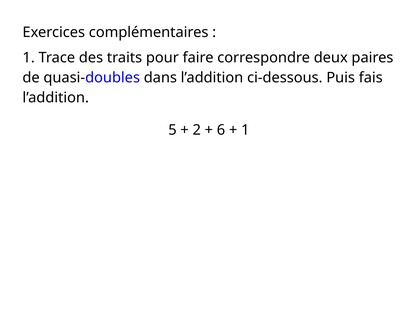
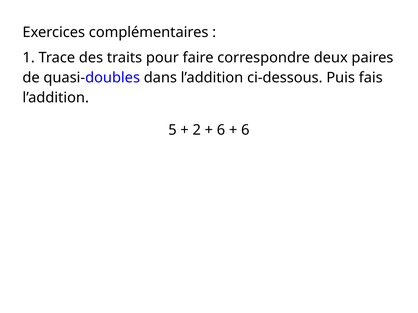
1: 1 -> 6 (245, 130)
